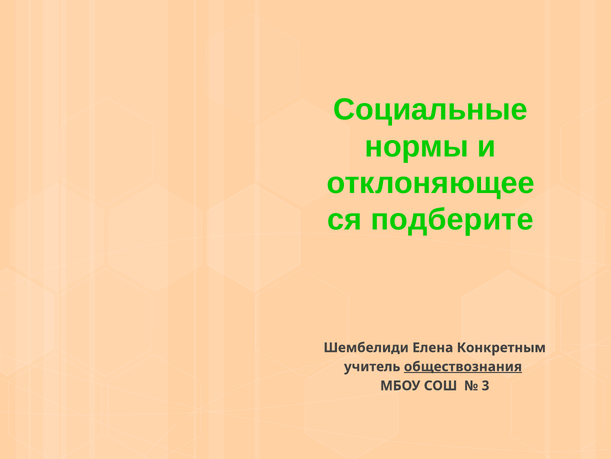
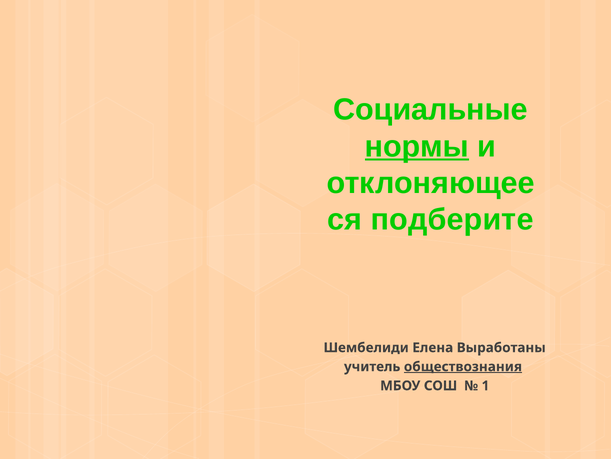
нормы underline: none -> present (417, 146)
Конкретным: Конкретным -> Выработаны (501, 347)
3: 3 -> 1 (486, 385)
